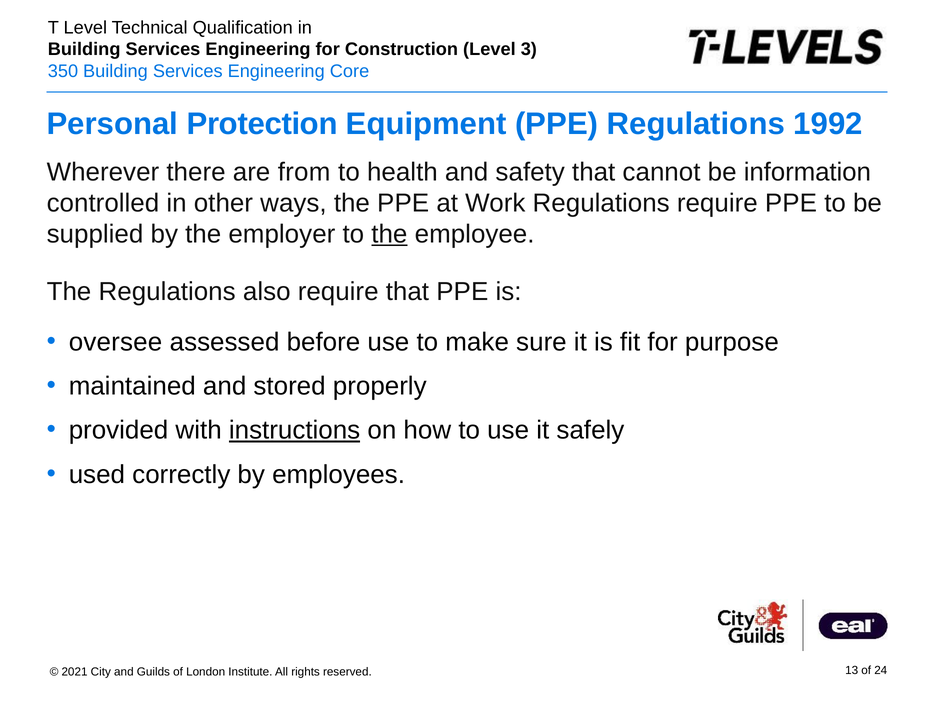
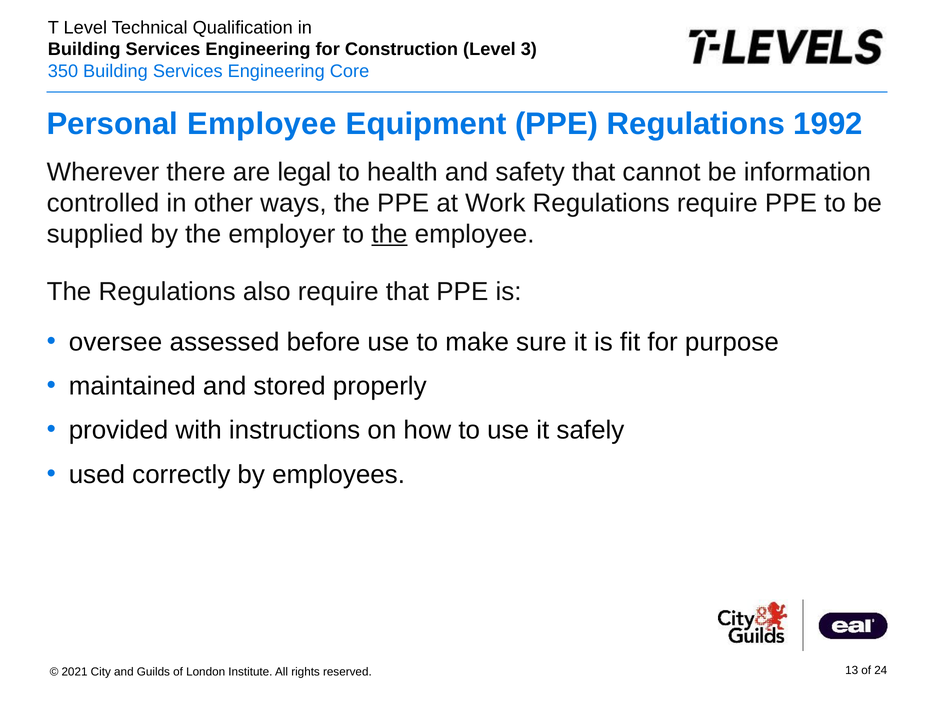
Personal Protection: Protection -> Employee (262, 124)
from: from -> legal (304, 172)
instructions underline: present -> none (295, 430)
